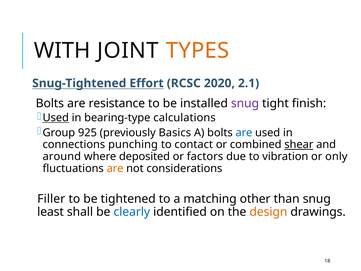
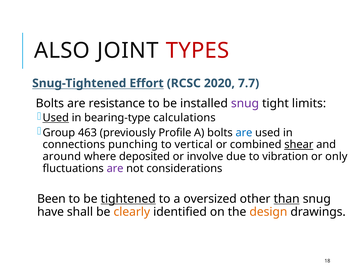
WITH: WITH -> ALSO (62, 51)
TYPES colour: orange -> red (198, 51)
2.1: 2.1 -> 7.7 (249, 83)
finish: finish -> limits (309, 103)
925: 925 -> 463 (87, 133)
Basics: Basics -> Profile (175, 133)
contact: contact -> vertical (194, 144)
factors: factors -> involve (205, 156)
are colour: orange -> purple (115, 168)
Filler: Filler -> Been (51, 199)
tightened underline: none -> present (128, 199)
matching: matching -> oversized (210, 199)
than underline: none -> present (287, 199)
least: least -> have (51, 212)
clearly colour: blue -> orange (132, 212)
